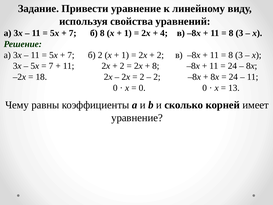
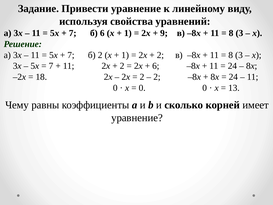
б 8: 8 -> 6 (102, 33)
4: 4 -> 9 (164, 33)
8: 8 -> 6 (156, 66)
